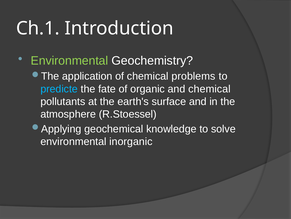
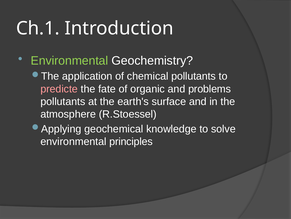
chemical problems: problems -> pollutants (194, 76)
predicte colour: light blue -> pink (59, 89)
and chemical: chemical -> problems (210, 89)
inorganic: inorganic -> principles (131, 141)
